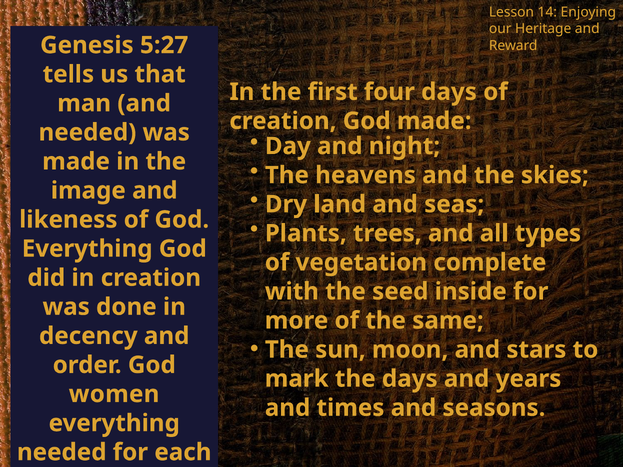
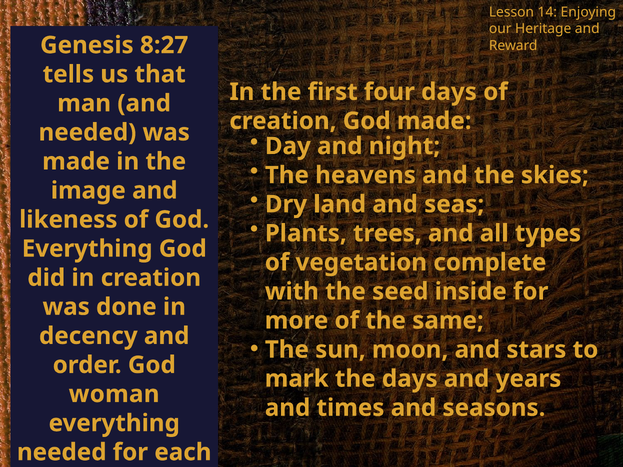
5:27: 5:27 -> 8:27 (164, 45)
women: women -> woman (114, 394)
